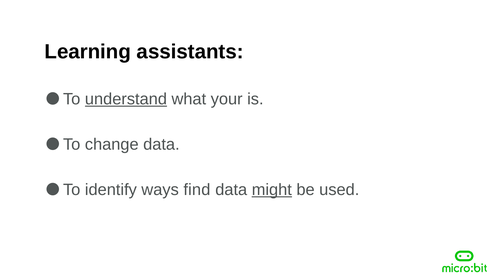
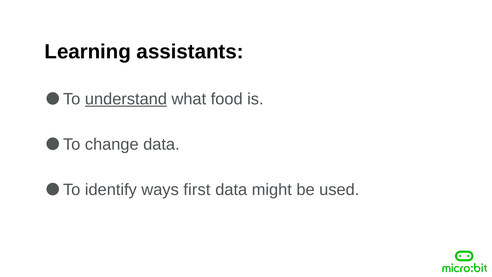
your: your -> food (227, 99)
find: find -> first (197, 190)
might underline: present -> none (272, 190)
